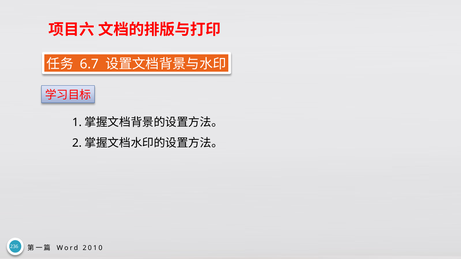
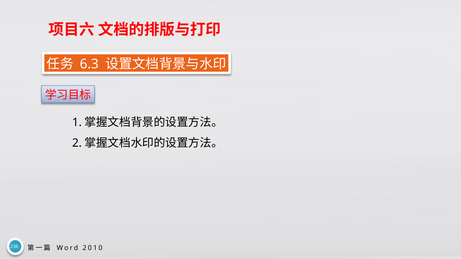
6.7: 6.7 -> 6.3 (89, 64)
